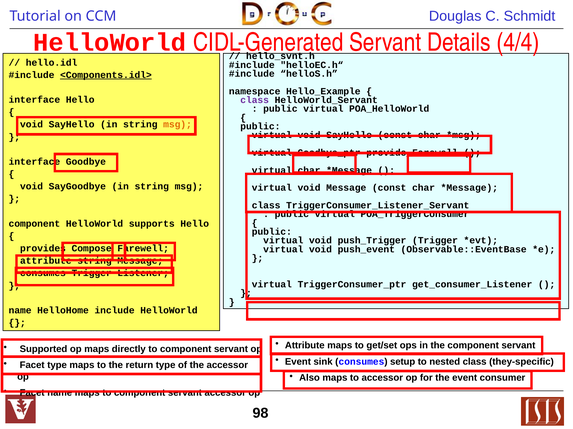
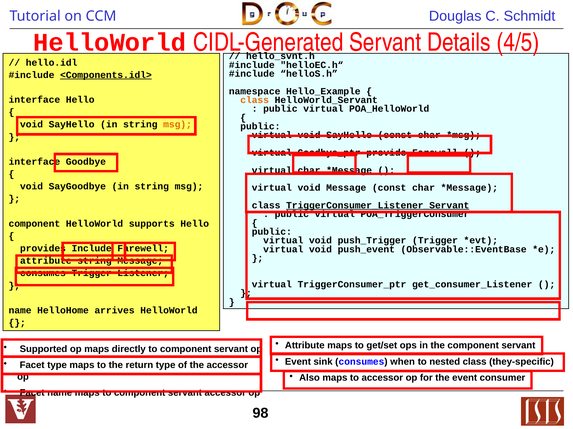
4/4: 4/4 -> 4/5 (518, 43)
class colour: purple -> orange (255, 100)
TriggerConsumer_Listener_Servant underline: none -> present (378, 206)
Compose: Compose -> Include (92, 249)
include: include -> arrives (115, 311)
setup: setup -> when (403, 362)
